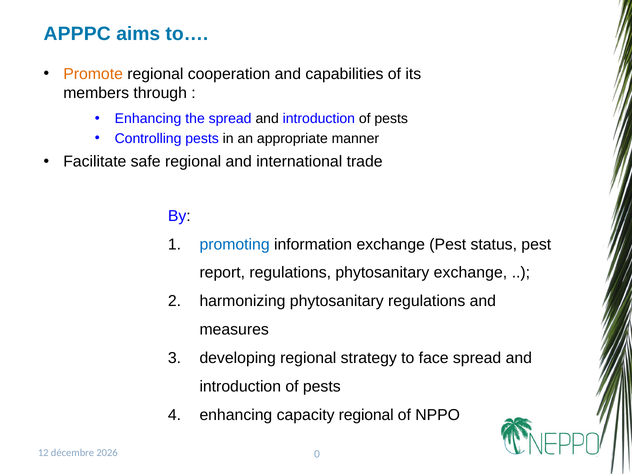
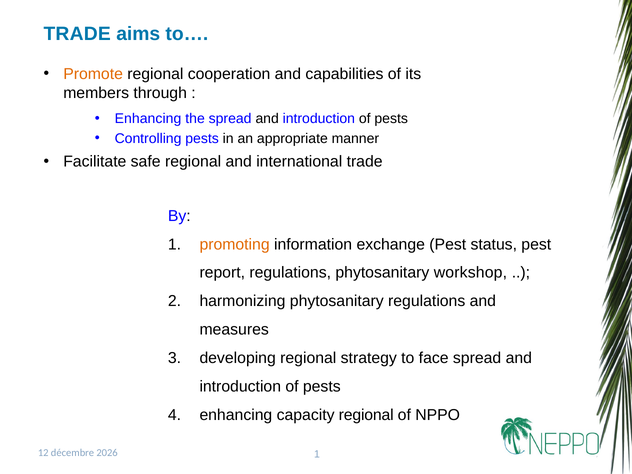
APPPC: APPPC -> TRADE (77, 34)
promoting colour: blue -> orange (235, 244)
phytosanitary exchange: exchange -> workshop (470, 273)
0: 0 -> 1 (317, 454)
